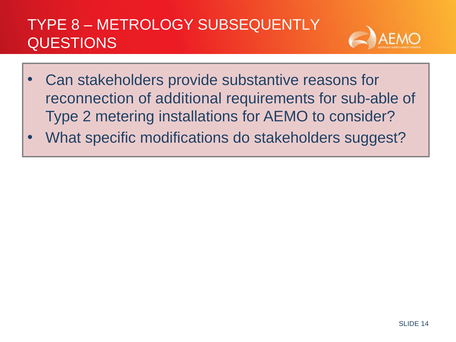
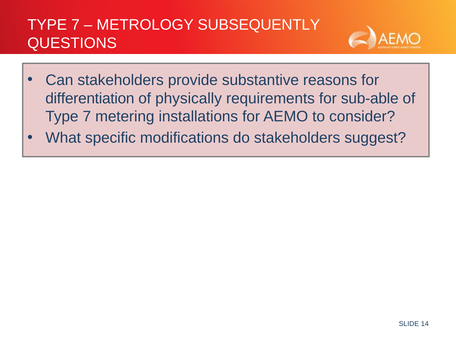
8: 8 -> 7 (75, 25)
reconnection: reconnection -> differentiation (90, 98)
additional: additional -> physically (189, 98)
2: 2 -> 7 (87, 117)
